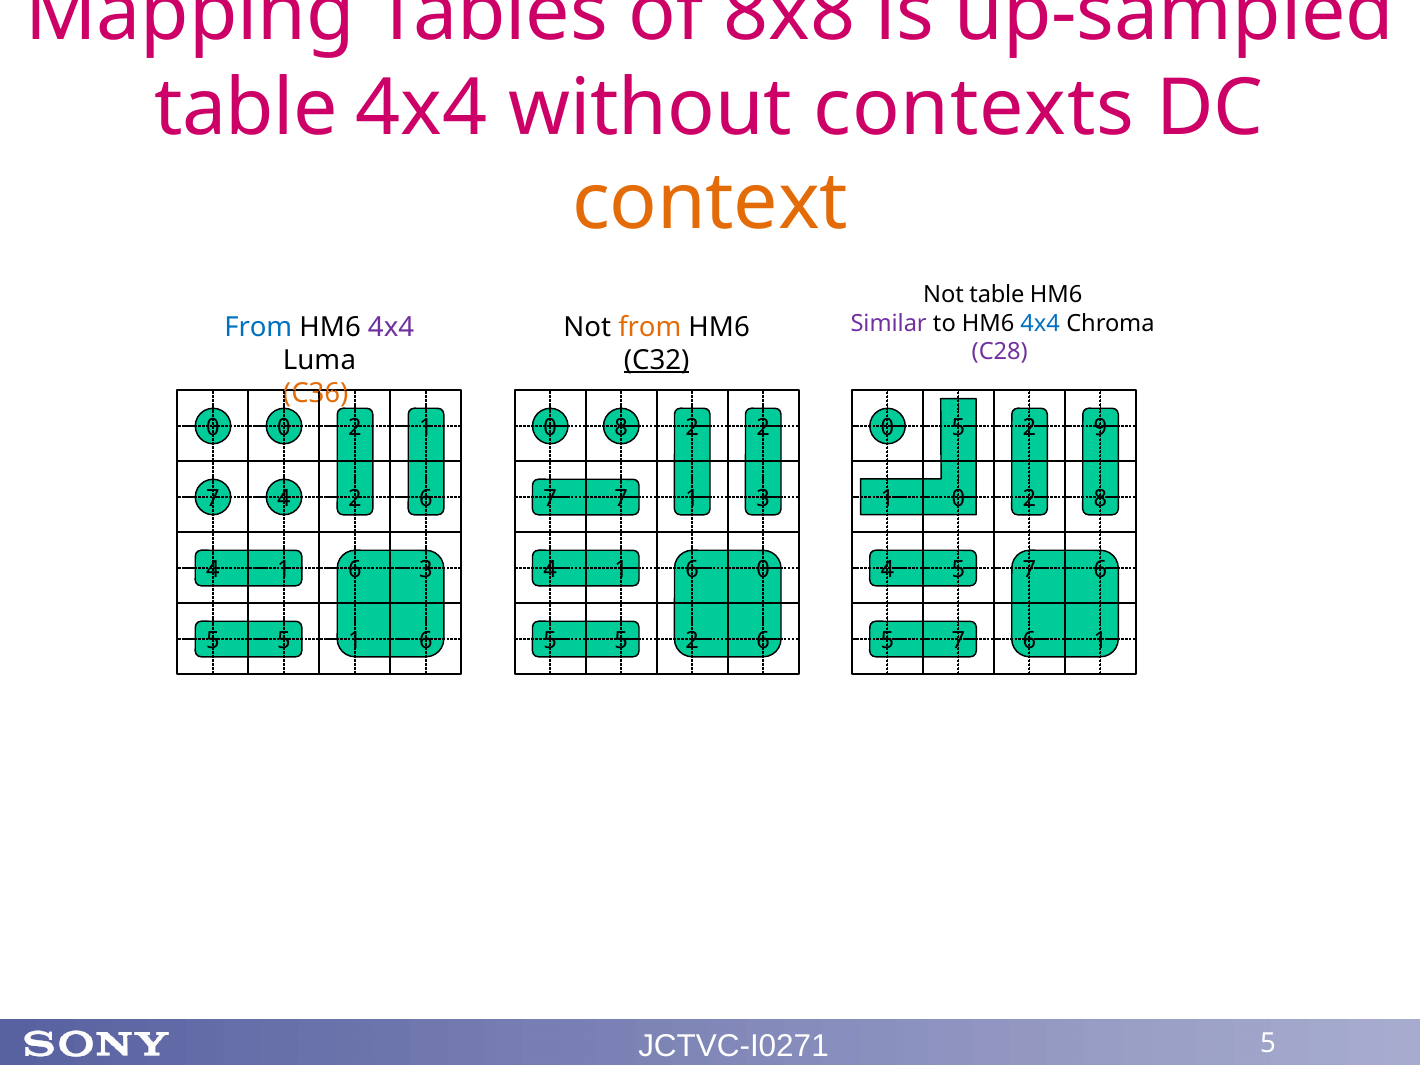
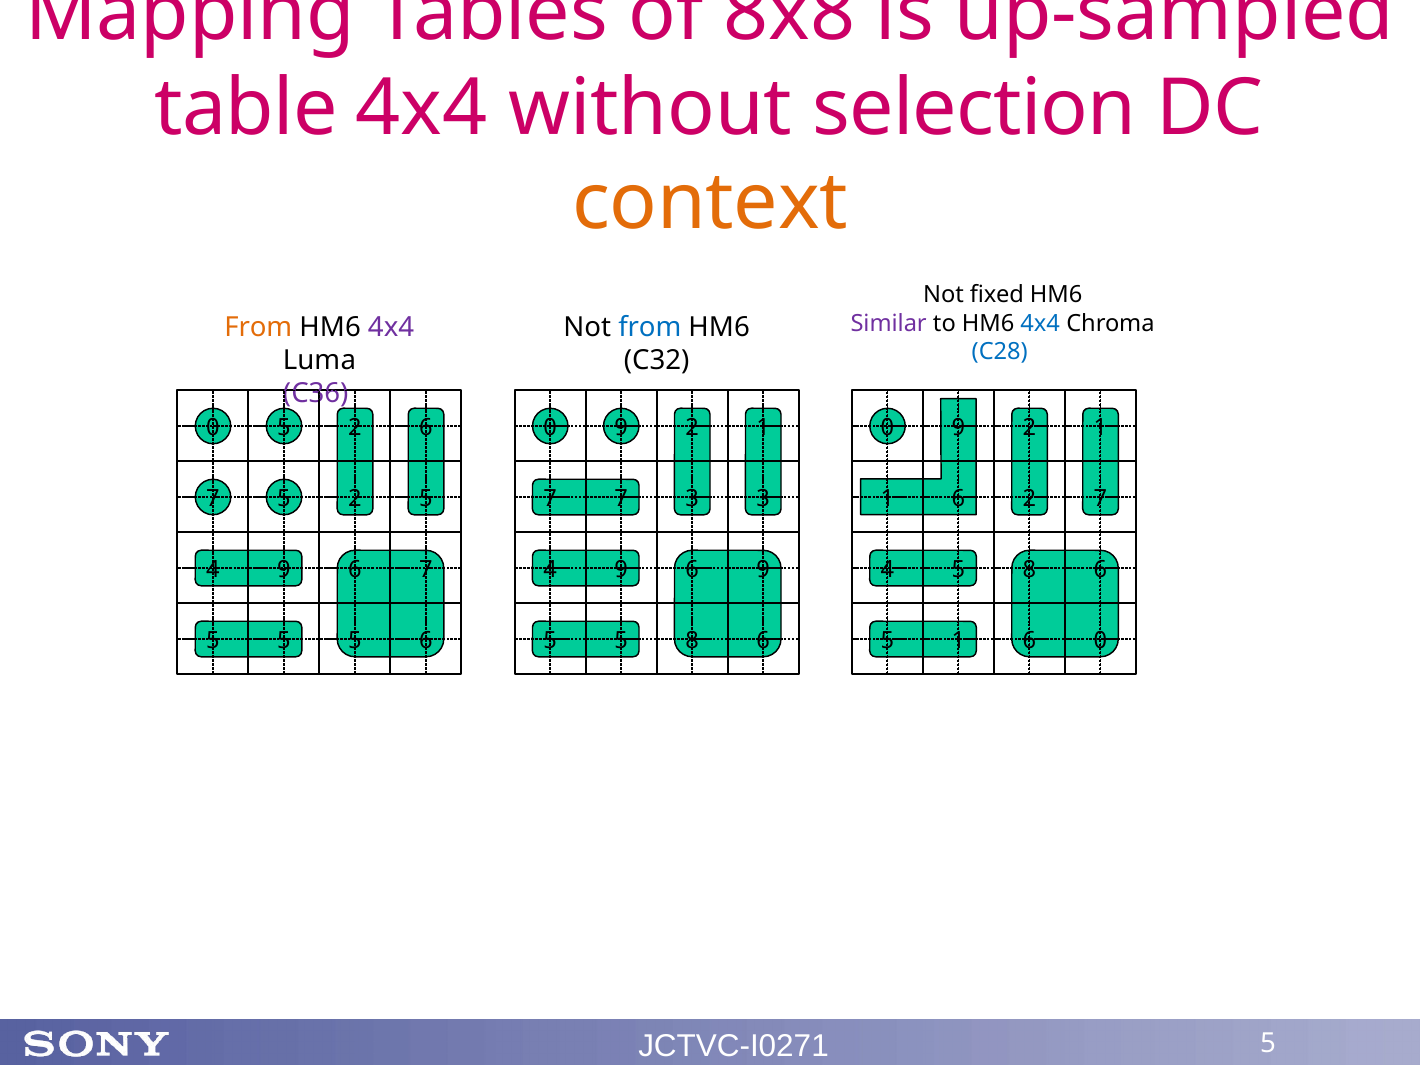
contexts: contexts -> selection (975, 108)
Not table: table -> fixed (997, 295)
From colour: blue -> orange (258, 327)
from colour: orange -> blue (650, 327)
C28 colour: purple -> blue (1000, 352)
C32 underline: present -> none (657, 360)
C36 colour: orange -> purple (316, 394)
0 0: 0 -> 5 (284, 428)
2 1: 1 -> 6 (426, 428)
8: 8 -> 9 (621, 428)
2: 2 -> 1 (763, 428)
5: 5 -> 9 (958, 428)
9: 9 -> 1 (1100, 428)
4: 4 -> 5 (284, 499)
6: 6 -> 5 (426, 499)
7 1: 1 -> 3 (692, 499)
0: 0 -> 6 (958, 499)
2 8: 8 -> 7 (1100, 499)
1: 1 -> 9 (284, 570)
3: 3 -> 7 (426, 570)
1: 1 -> 9 (621, 570)
6 0: 0 -> 9 (763, 570)
4 5 7: 7 -> 8 (1029, 570)
5 5 1: 1 -> 5 (355, 641)
5 5 2: 2 -> 8 (692, 641)
7: 7 -> 1 (958, 641)
6 1: 1 -> 0 (1100, 641)
